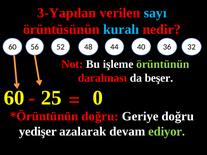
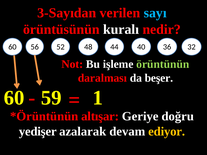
3-Yapılan: 3-Yapılan -> 3-Sayıdan (67, 13)
kuralı colour: light blue -> white (121, 29)
25: 25 -> 59 (51, 98)
0: 0 -> 1 (98, 98)
doğru: doğru -> altışar (100, 116)
ediyor colour: light green -> yellow (167, 132)
